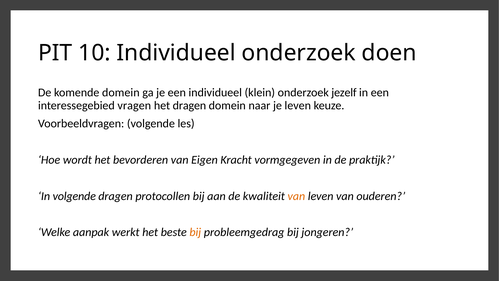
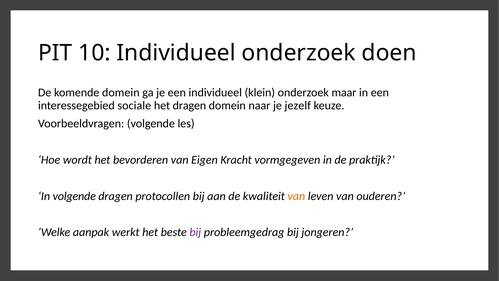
jezelf: jezelf -> maar (344, 92)
vragen: vragen -> sociale (134, 105)
je leven: leven -> jezelf (298, 105)
bij colour: orange -> purple (195, 232)
